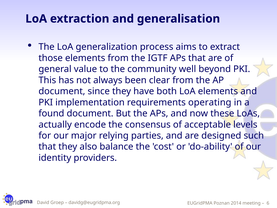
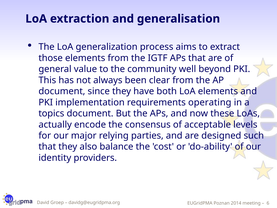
found: found -> topics (51, 113)
